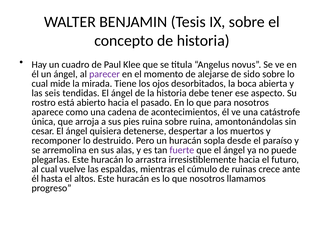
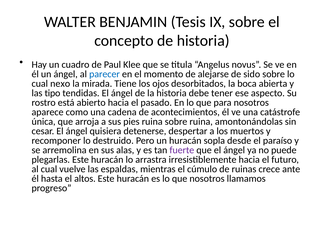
parecer colour: purple -> blue (105, 74)
mide: mide -> nexo (60, 84)
seis: seis -> tipo (52, 93)
